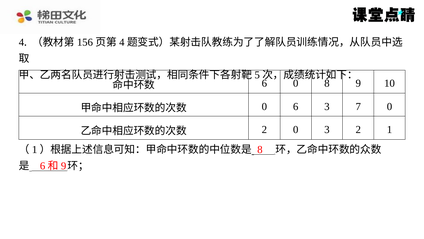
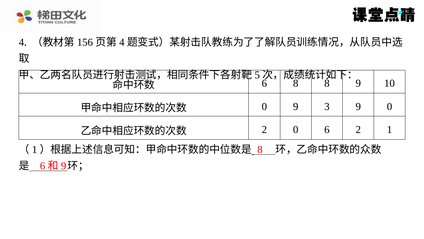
6 0: 0 -> 8 (296, 83)
0 6: 6 -> 9 (296, 106)
3 7: 7 -> 9 (358, 106)
0 3: 3 -> 6 (327, 129)
